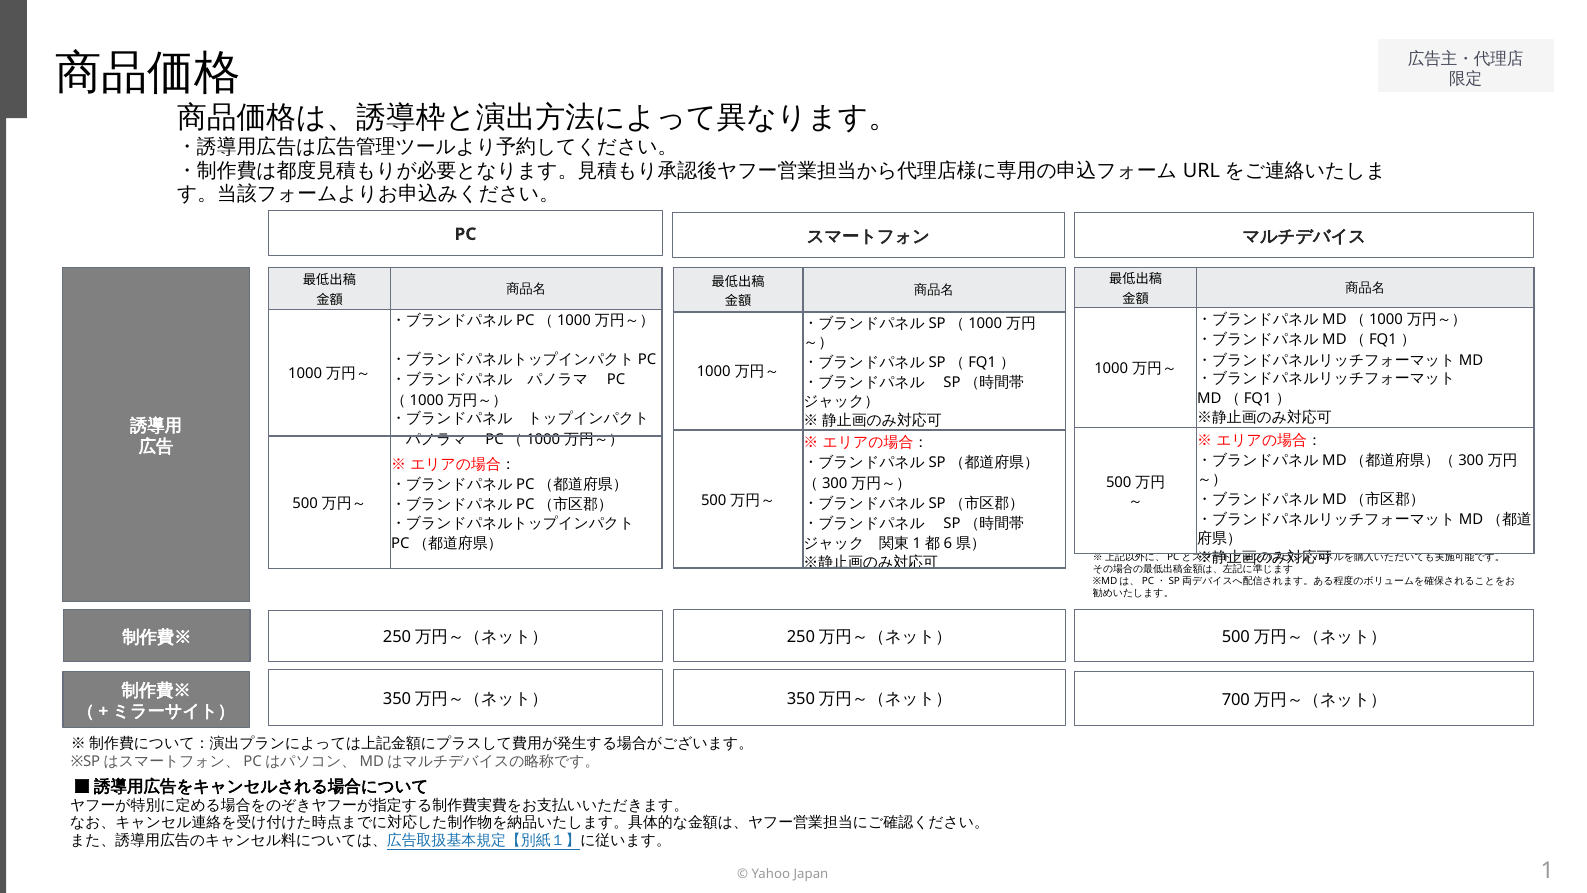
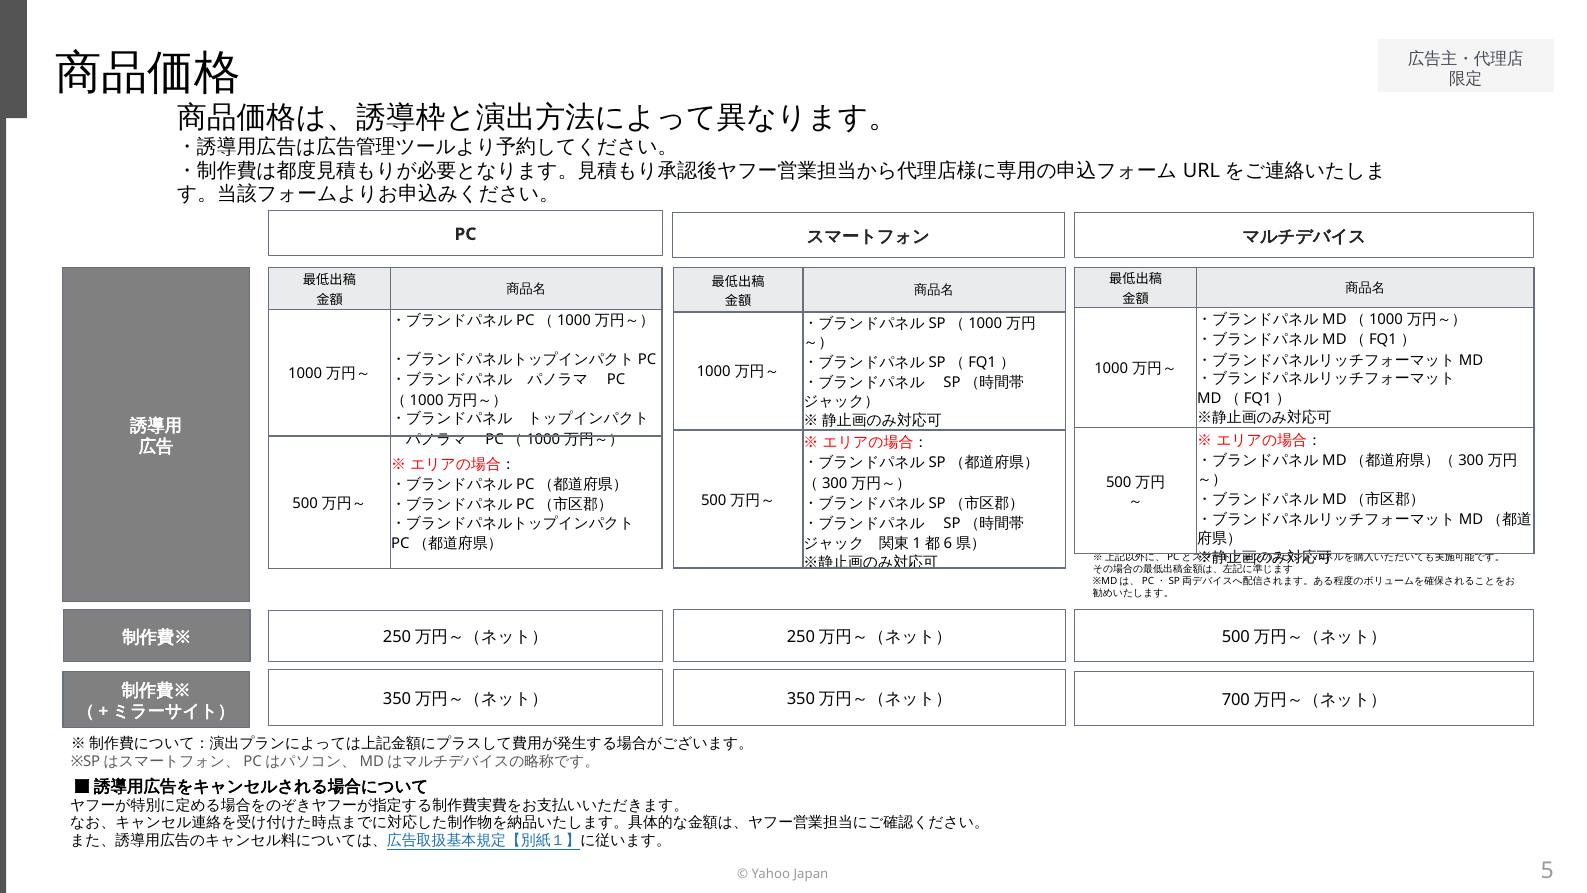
1: 1 -> 5 (1547, 871)
